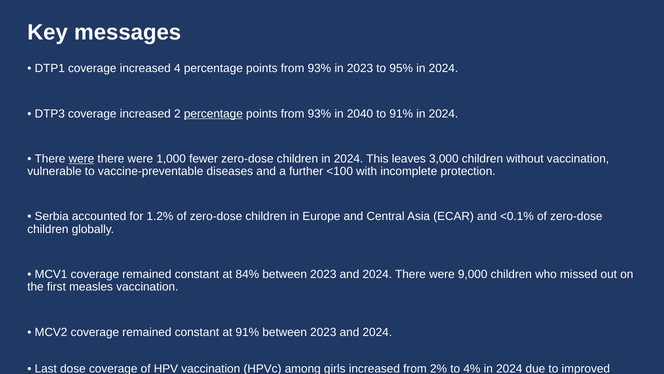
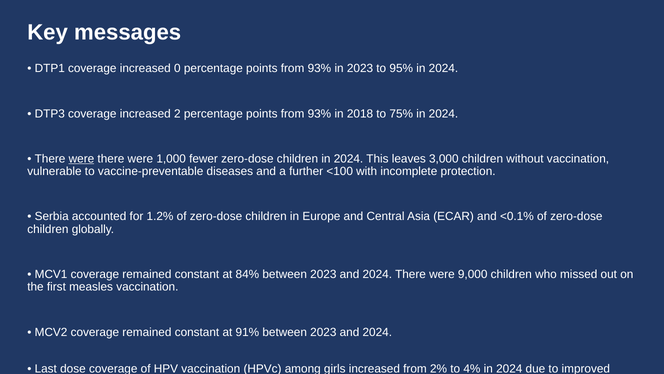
4: 4 -> 0 (177, 68)
percentage underline: present -> none (213, 113)
2040: 2040 -> 2018 (360, 113)
to 91%: 91% -> 75% (401, 113)
